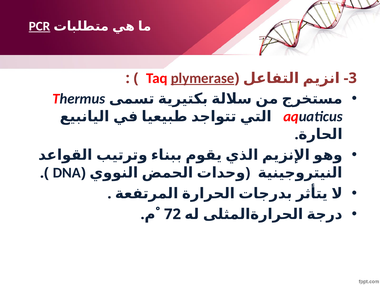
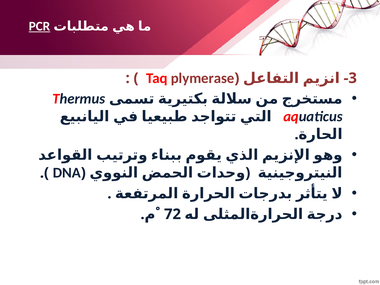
plymerase underline: present -> none (203, 78)
